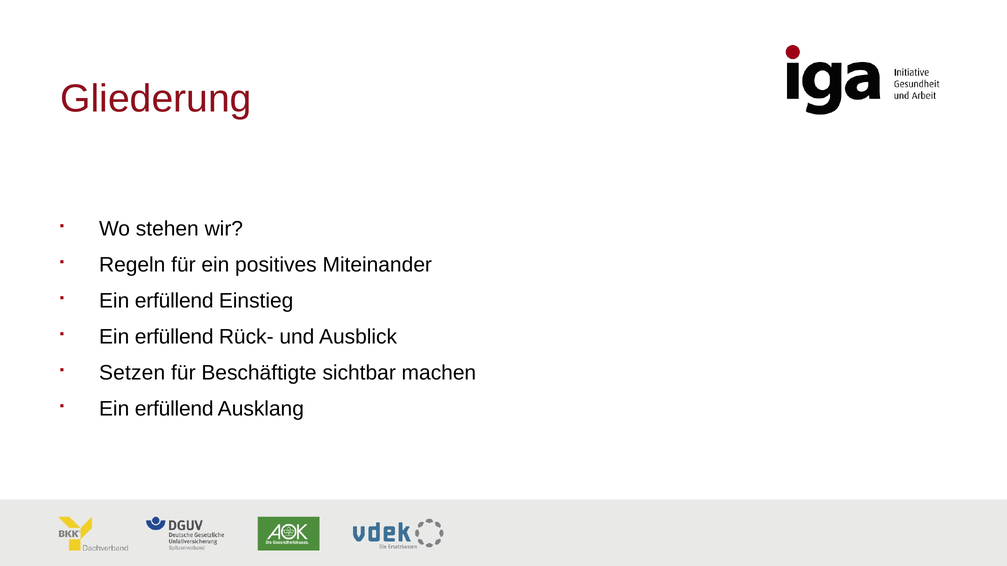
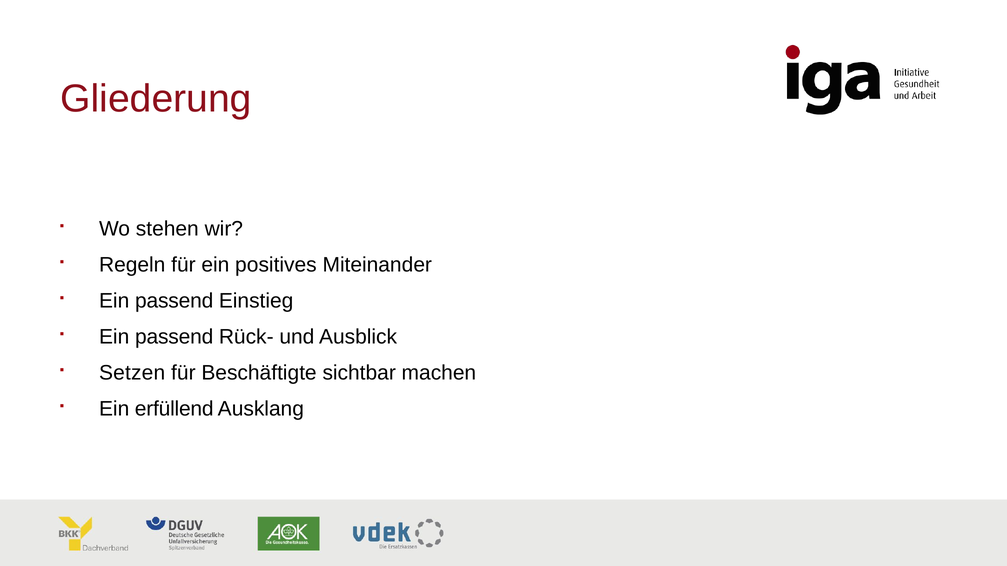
erfüllend: erfüllend -> passend (174, 301)
erfüllend: erfüllend -> passend (174, 337)
